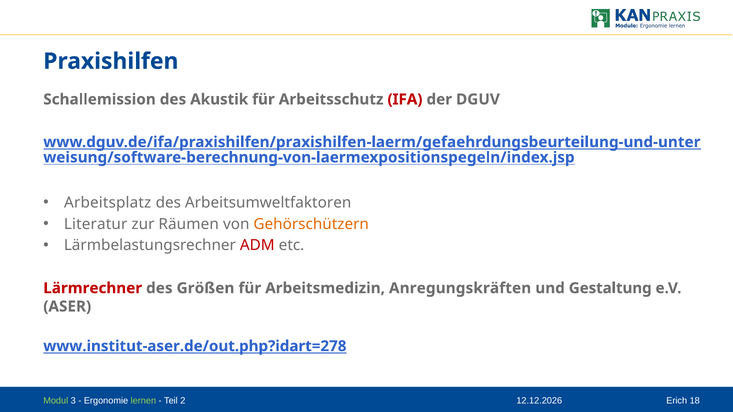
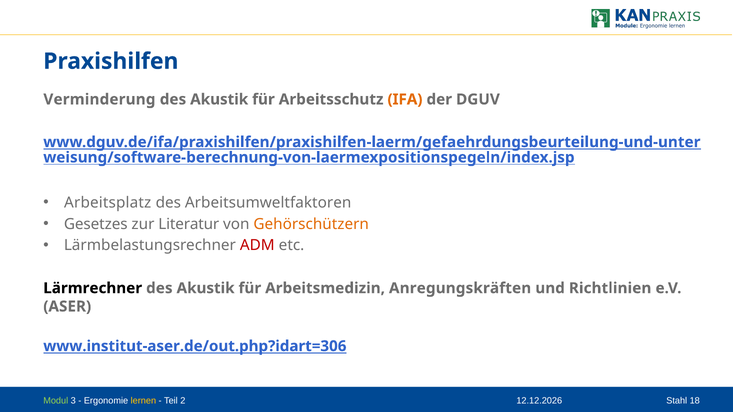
Schallemission: Schallemission -> Verminderung (99, 99)
IFA colour: red -> orange (405, 99)
Literatur: Literatur -> Gesetzes (96, 224)
Räumen: Räumen -> Literatur (189, 224)
Lärmrechner colour: red -> black (93, 288)
Größen: Größen -> Akustik (206, 288)
Gestaltung: Gestaltung -> Richtlinien (610, 288)
www.institut-aser.de/out.php?idart=278: www.institut-aser.de/out.php?idart=278 -> www.institut-aser.de/out.php?idart=306 (195, 346)
lernen colour: light green -> yellow (143, 401)
Erich: Erich -> Stahl (677, 401)
